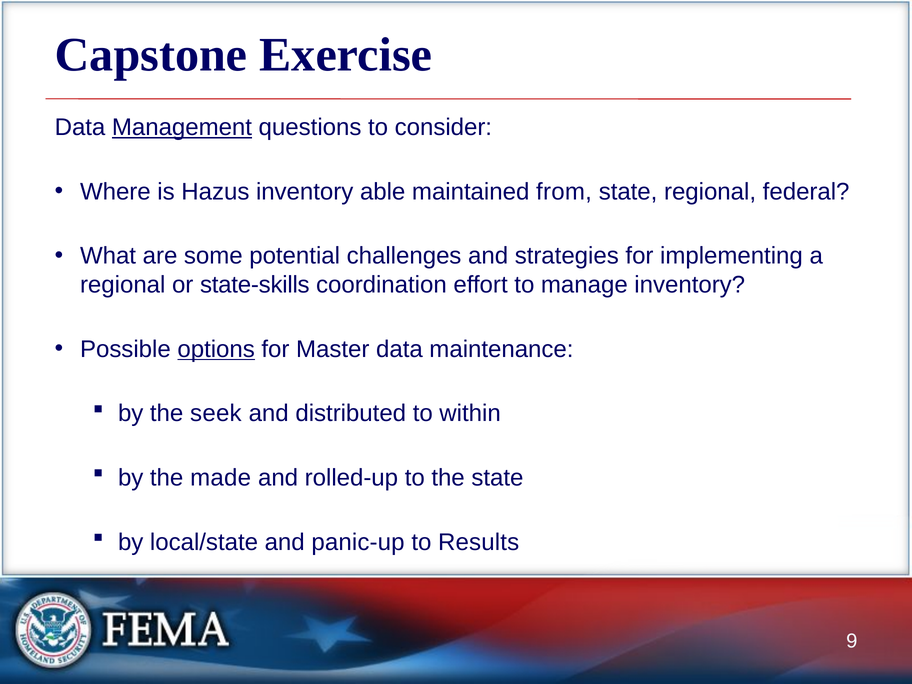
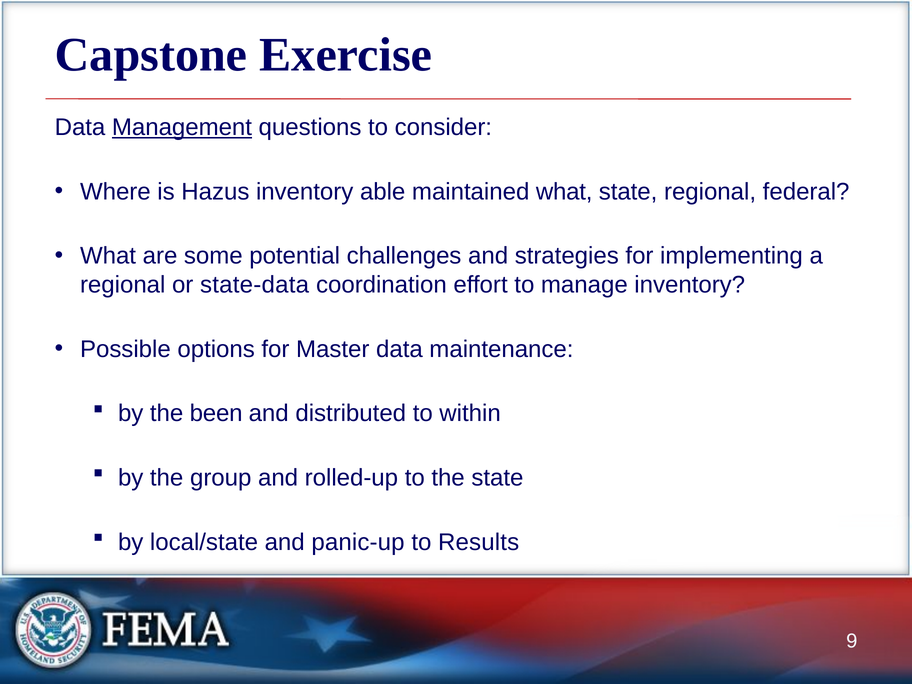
maintained from: from -> what (564, 192)
state-skills: state-skills -> state-data (255, 285)
options underline: present -> none (216, 349)
seek: seek -> been (216, 413)
made: made -> group (221, 478)
